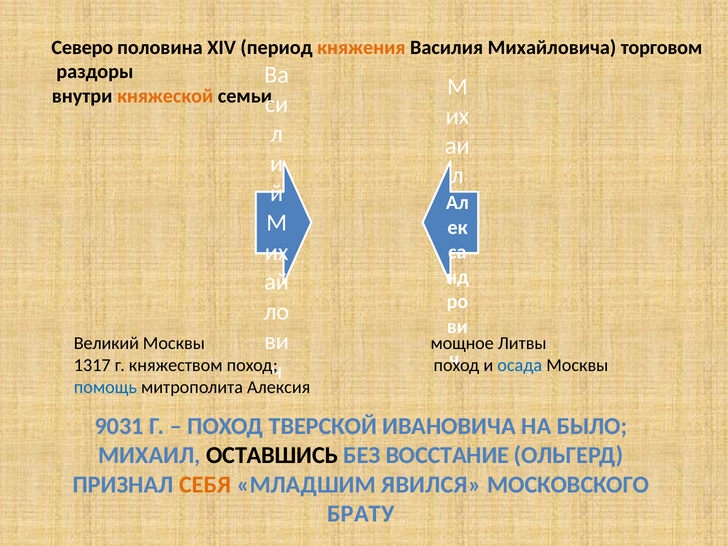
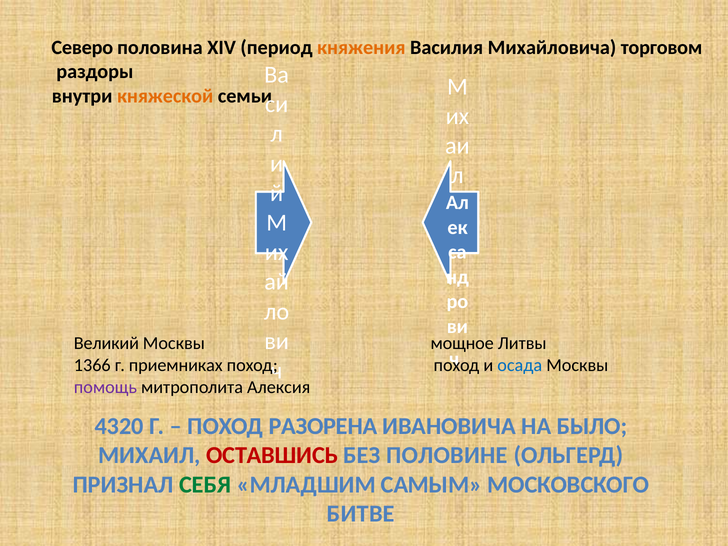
1317: 1317 -> 1366 (92, 365)
княжеством: княжеством -> приемниках (176, 365)
помощь colour: blue -> purple (105, 387)
9031: 9031 -> 4320 (119, 426)
ТВЕРСКОЙ: ТВЕРСКОЙ -> РАЗОРЕНА (323, 426)
ОСТАВШИСЬ colour: black -> red (272, 455)
ВОССТАНИЕ: ВОССТАНИЕ -> ПОЛОВИНЕ (447, 455)
СЕБЯ colour: orange -> green (205, 485)
ЯВИЛСЯ: ЯВИЛСЯ -> САМЫМ (432, 485)
БРАТУ: БРАТУ -> БИТВЕ (361, 514)
